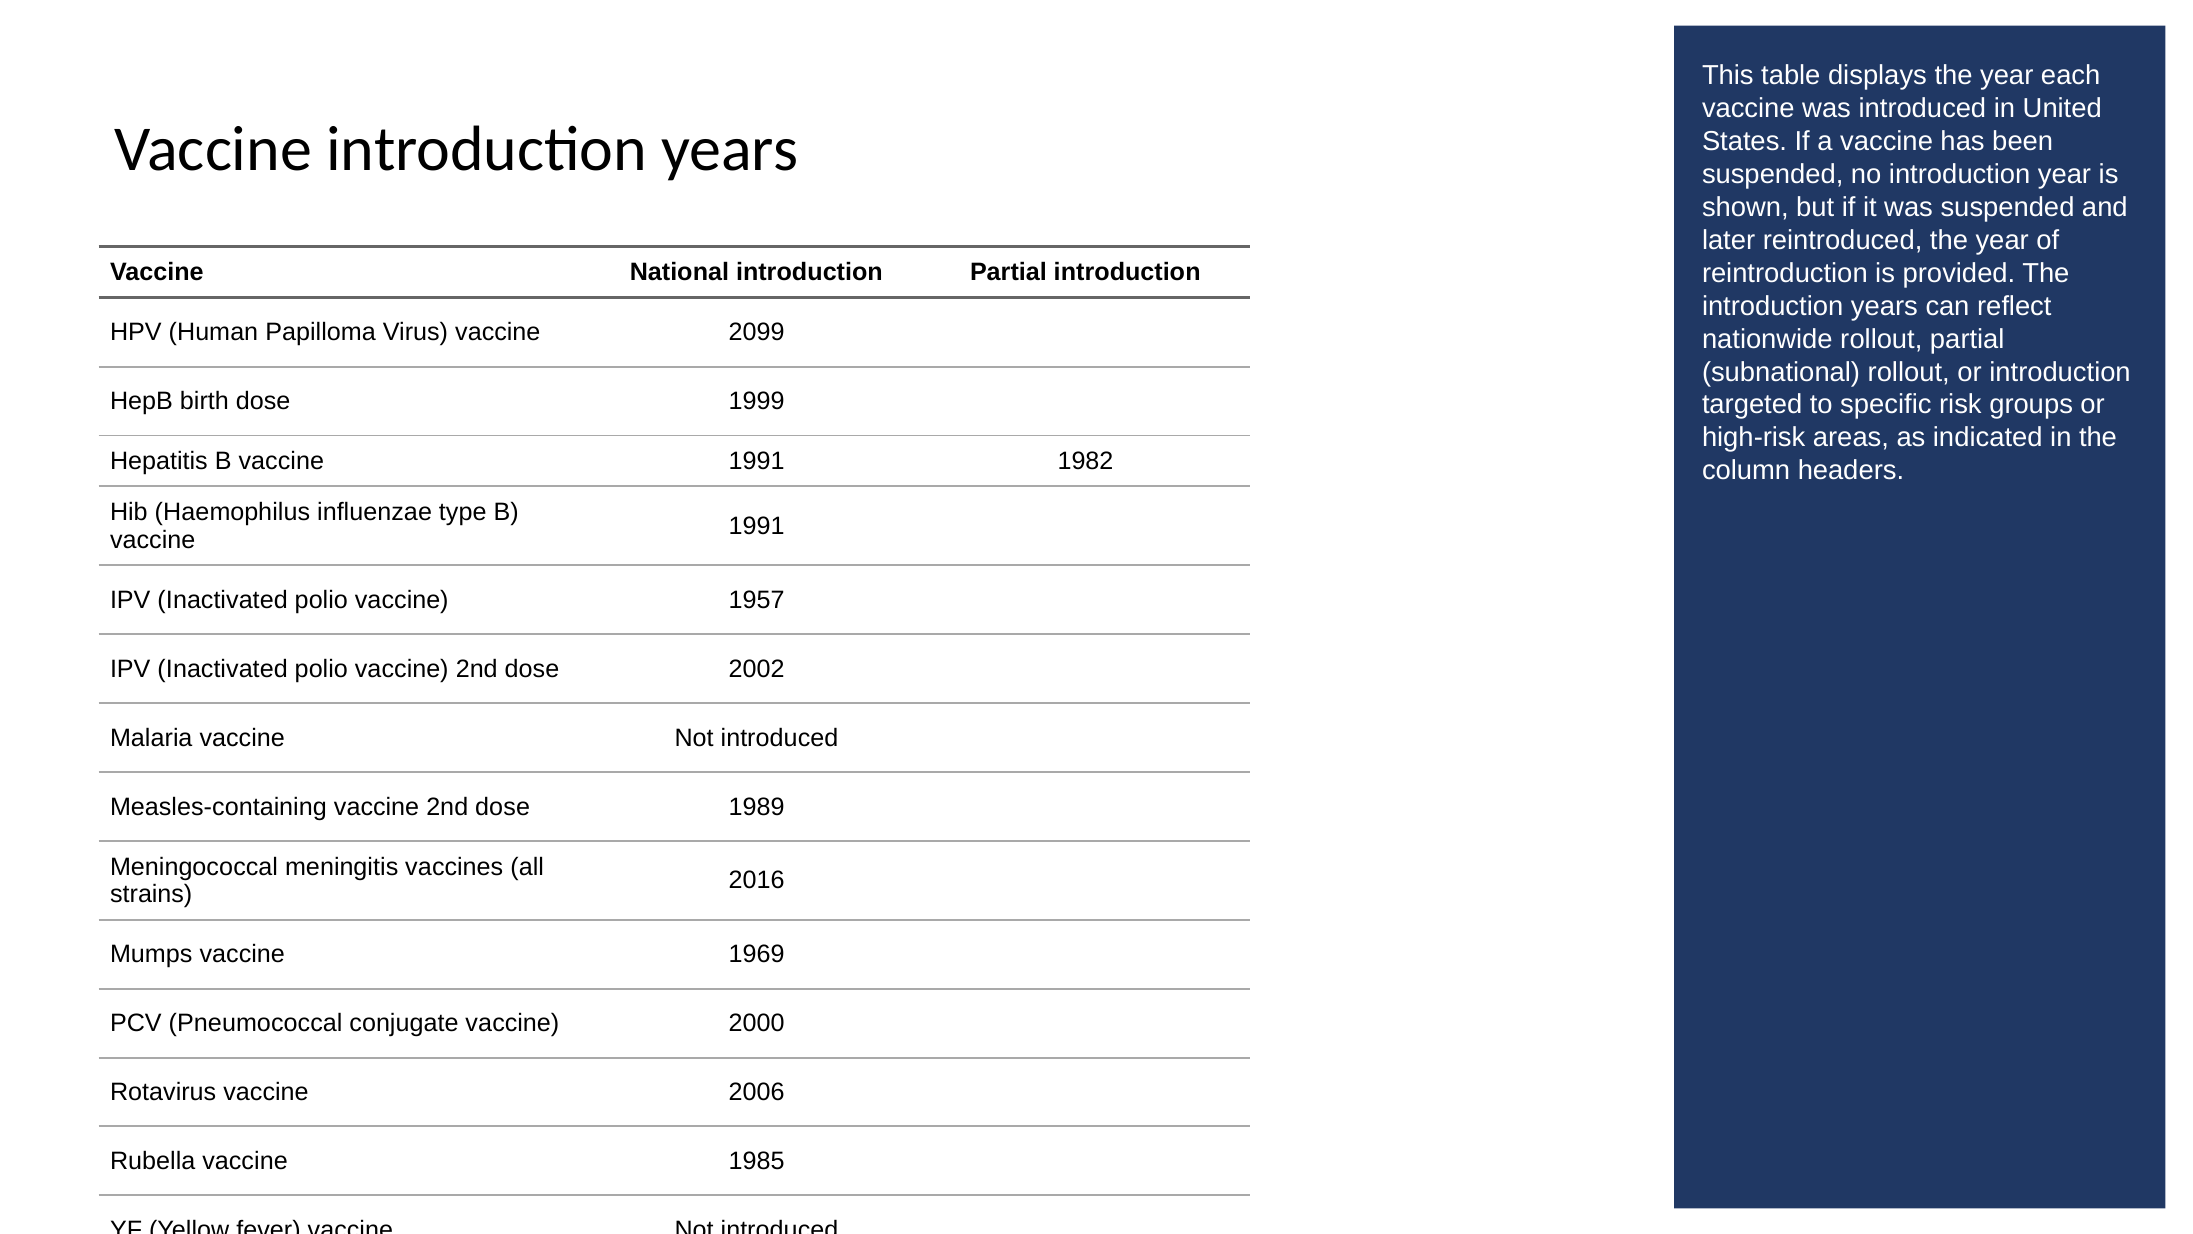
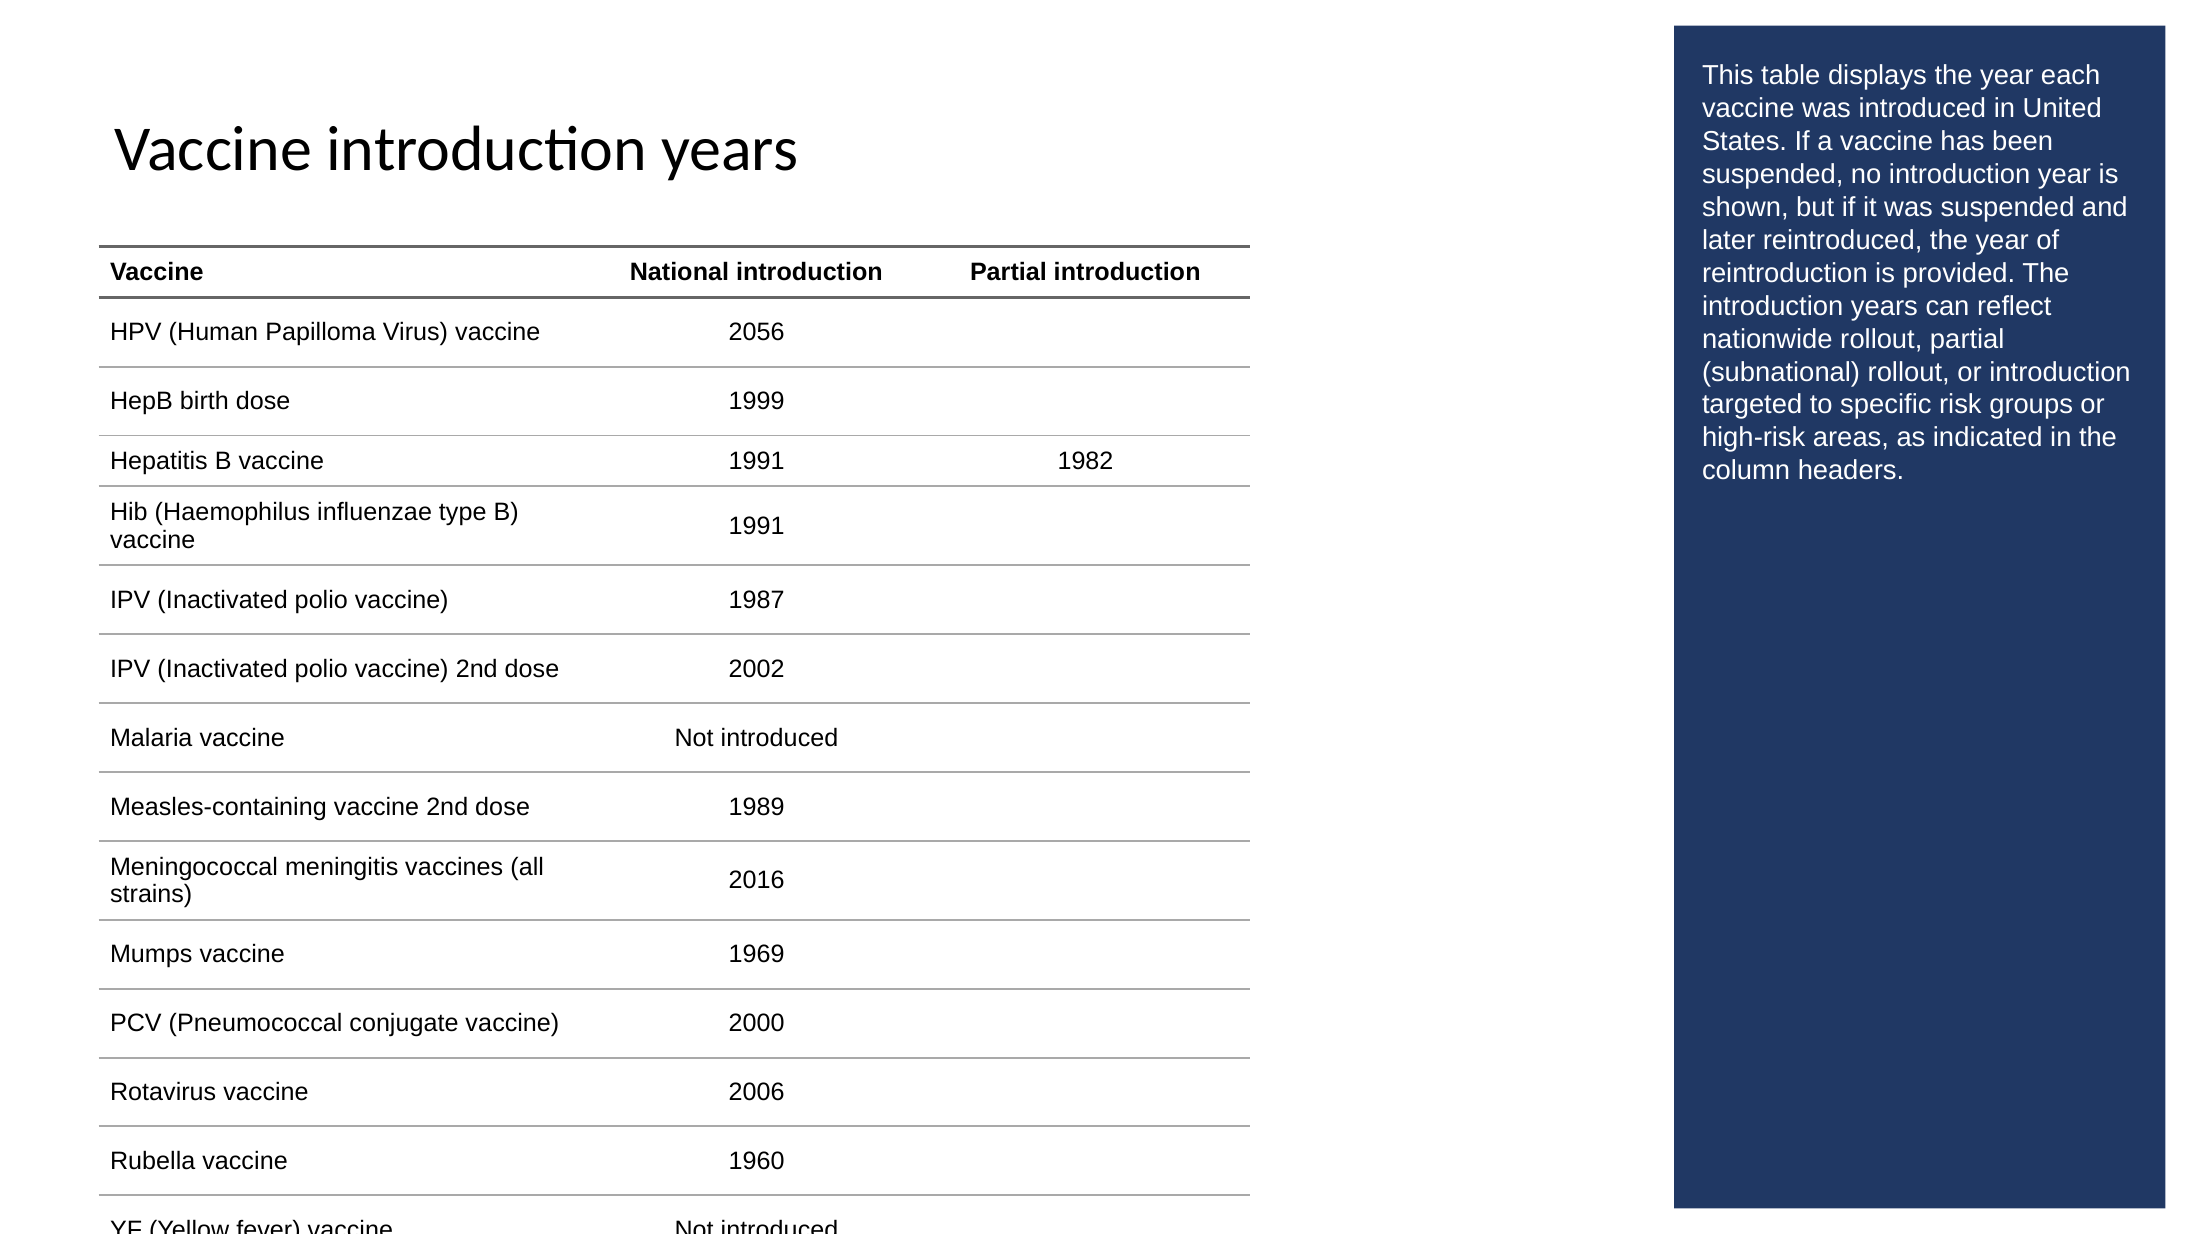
2099: 2099 -> 2056 (757, 332)
1957: 1957 -> 1987 (757, 600)
1985: 1985 -> 1960 (757, 1161)
